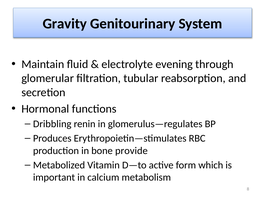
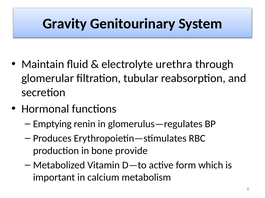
evening: evening -> urethra (174, 64)
Dribbling: Dribbling -> Emptying (52, 124)
